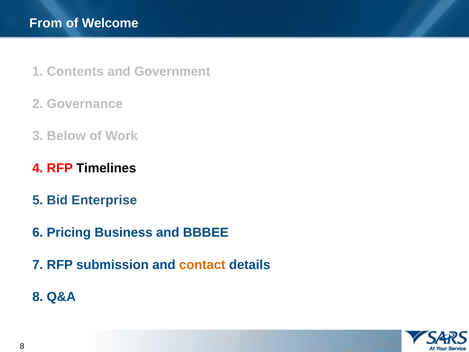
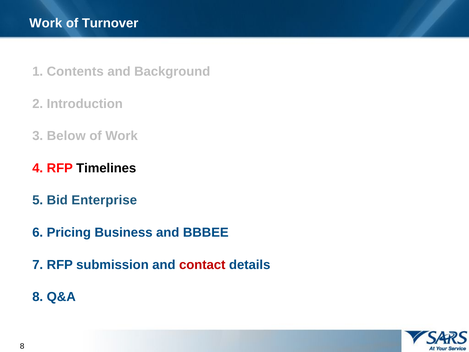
From: From -> Work (46, 23)
Welcome: Welcome -> Turnover (110, 23)
Government: Government -> Background (172, 71)
Governance: Governance -> Introduction (85, 104)
contact colour: orange -> red (202, 265)
